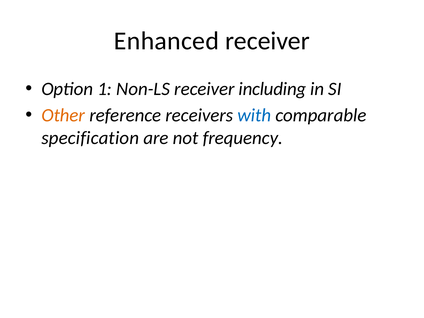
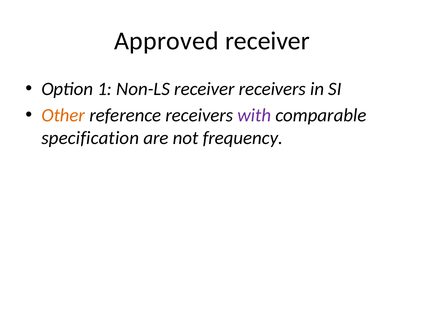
Enhanced: Enhanced -> Approved (166, 41)
receiver including: including -> receivers (272, 89)
with colour: blue -> purple (254, 115)
